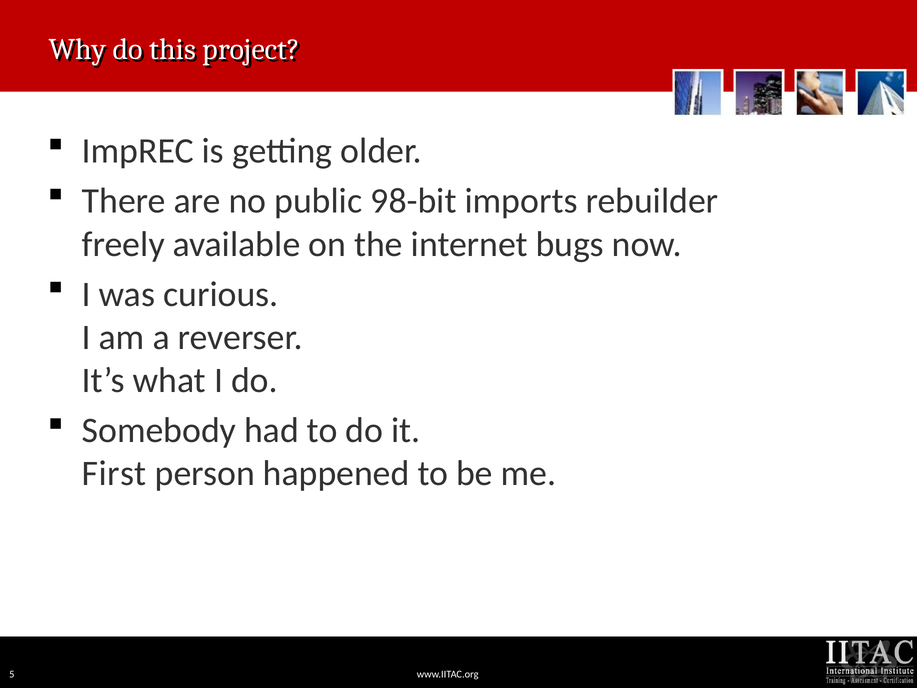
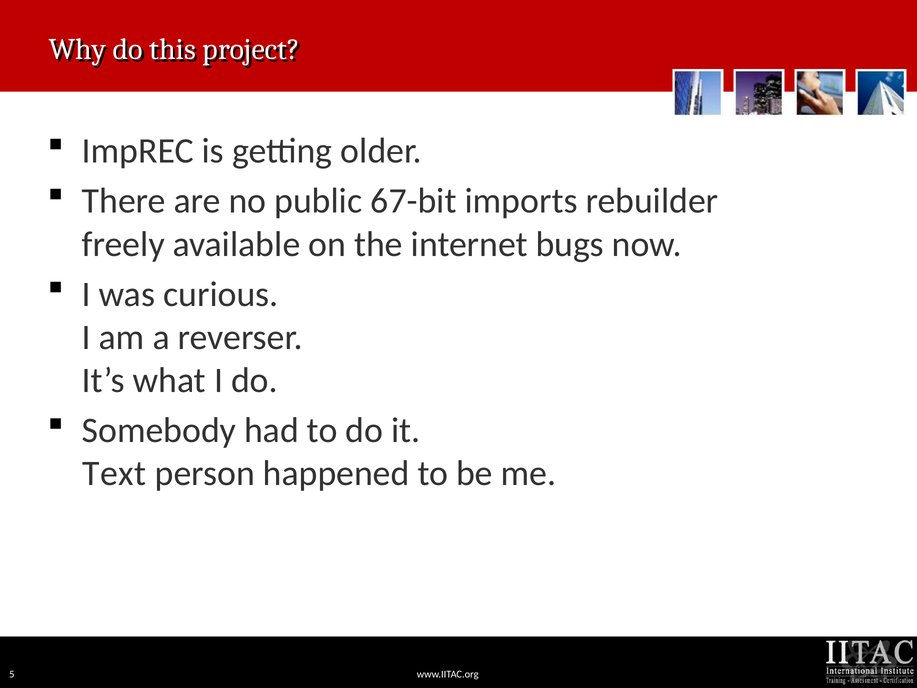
98-bit: 98-bit -> 67-bit (414, 201)
First: First -> Text (114, 473)
